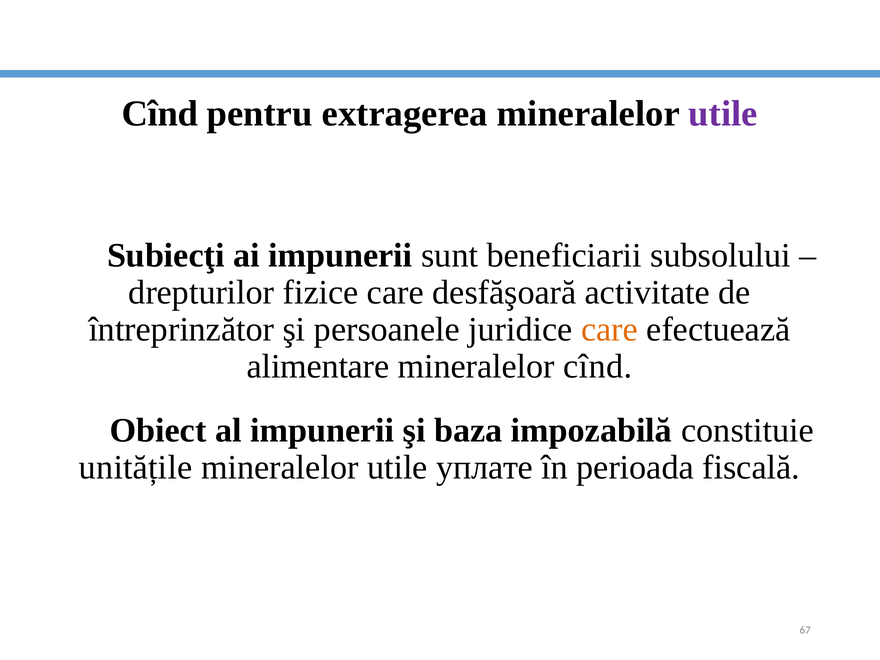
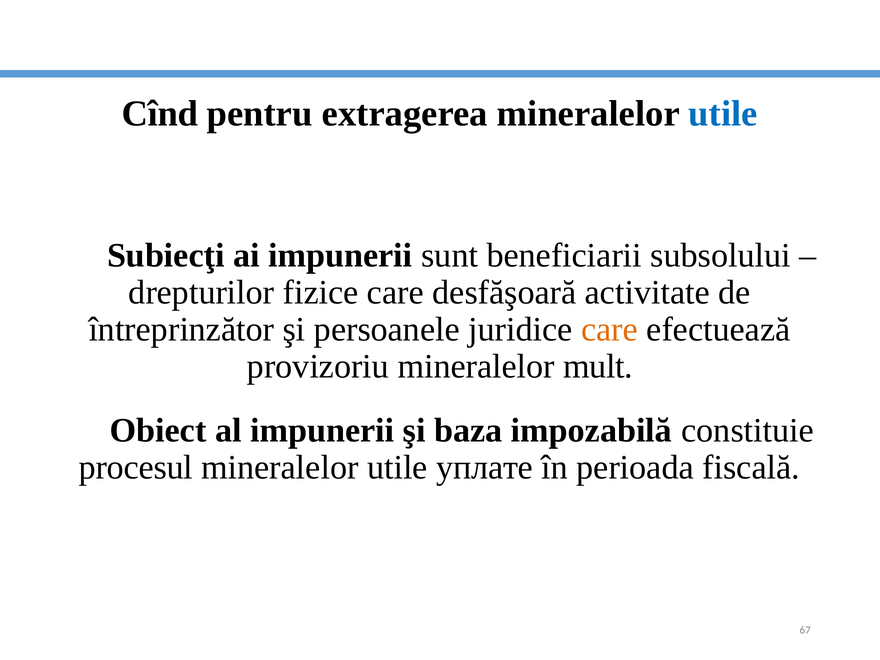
utile colour: purple -> blue (723, 114)
alimentare: alimentare -> provizoriu (318, 367)
mineralelor cînd: cînd -> mult (598, 367)
unitățile: unitățile -> procesul (136, 468)
